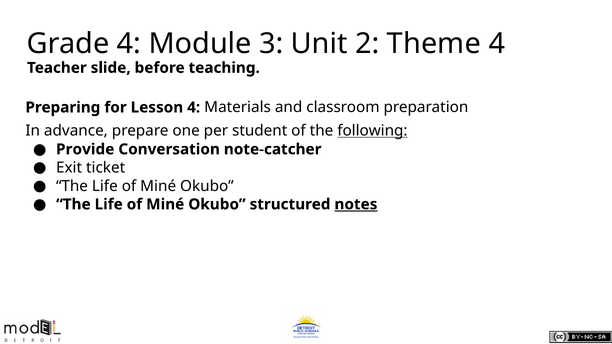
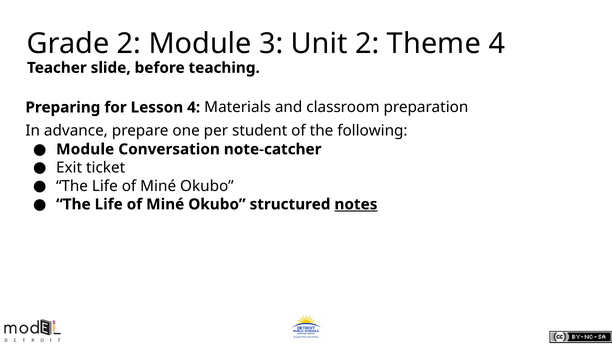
Grade 4: 4 -> 2 (129, 44)
following underline: present -> none (372, 131)
Provide: Provide -> Module (85, 149)
